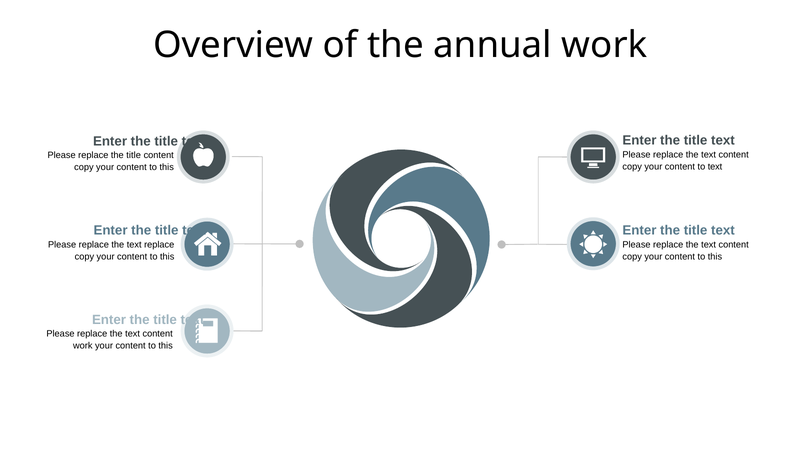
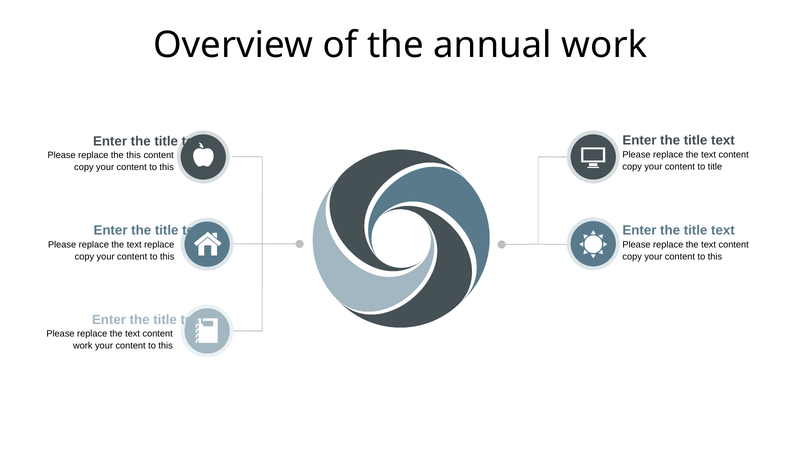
replace the title: title -> this (134, 155)
to text: text -> title (715, 166)
